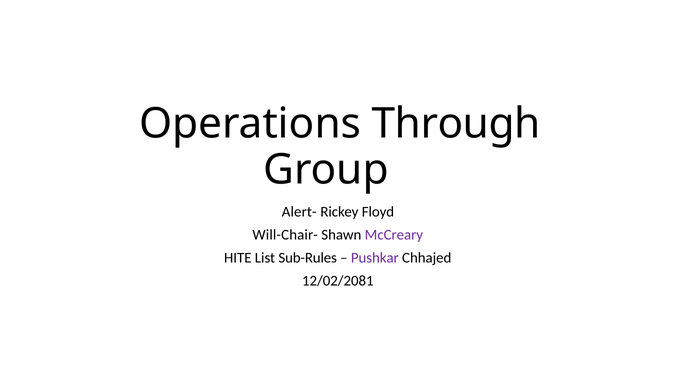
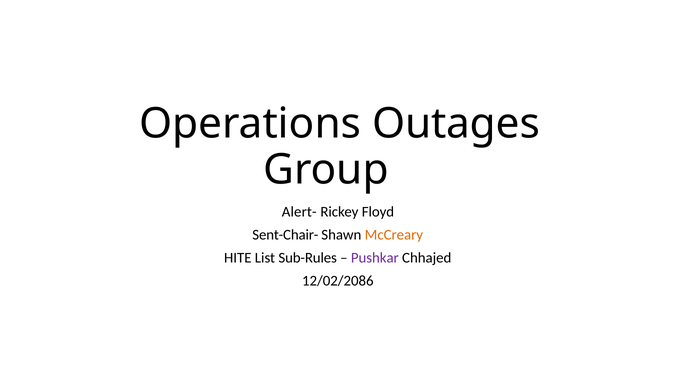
Through: Through -> Outages (456, 124)
Will-Chair-: Will-Chair- -> Sent-Chair- (285, 235)
McCreary colour: purple -> orange (394, 235)
12/02/2081: 12/02/2081 -> 12/02/2086 (338, 281)
